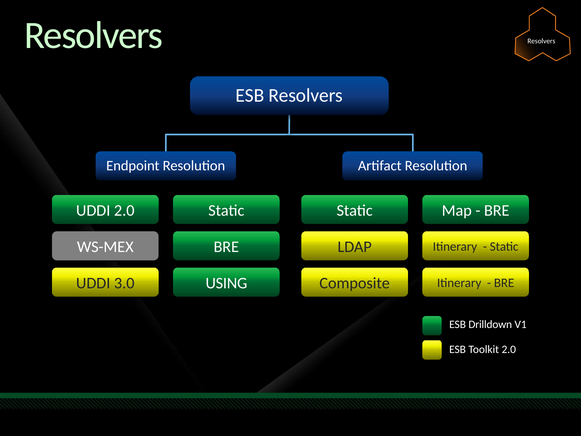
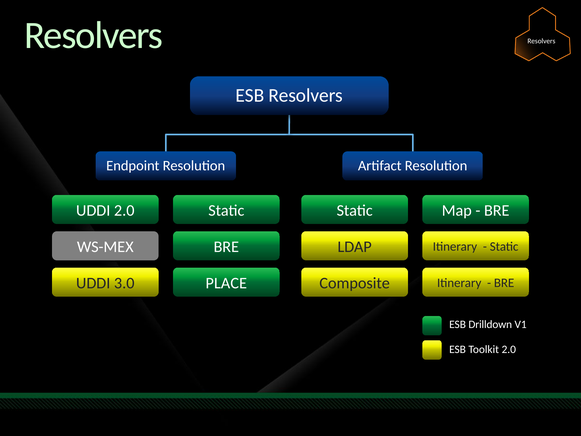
USING: USING -> PLACE (226, 283)
